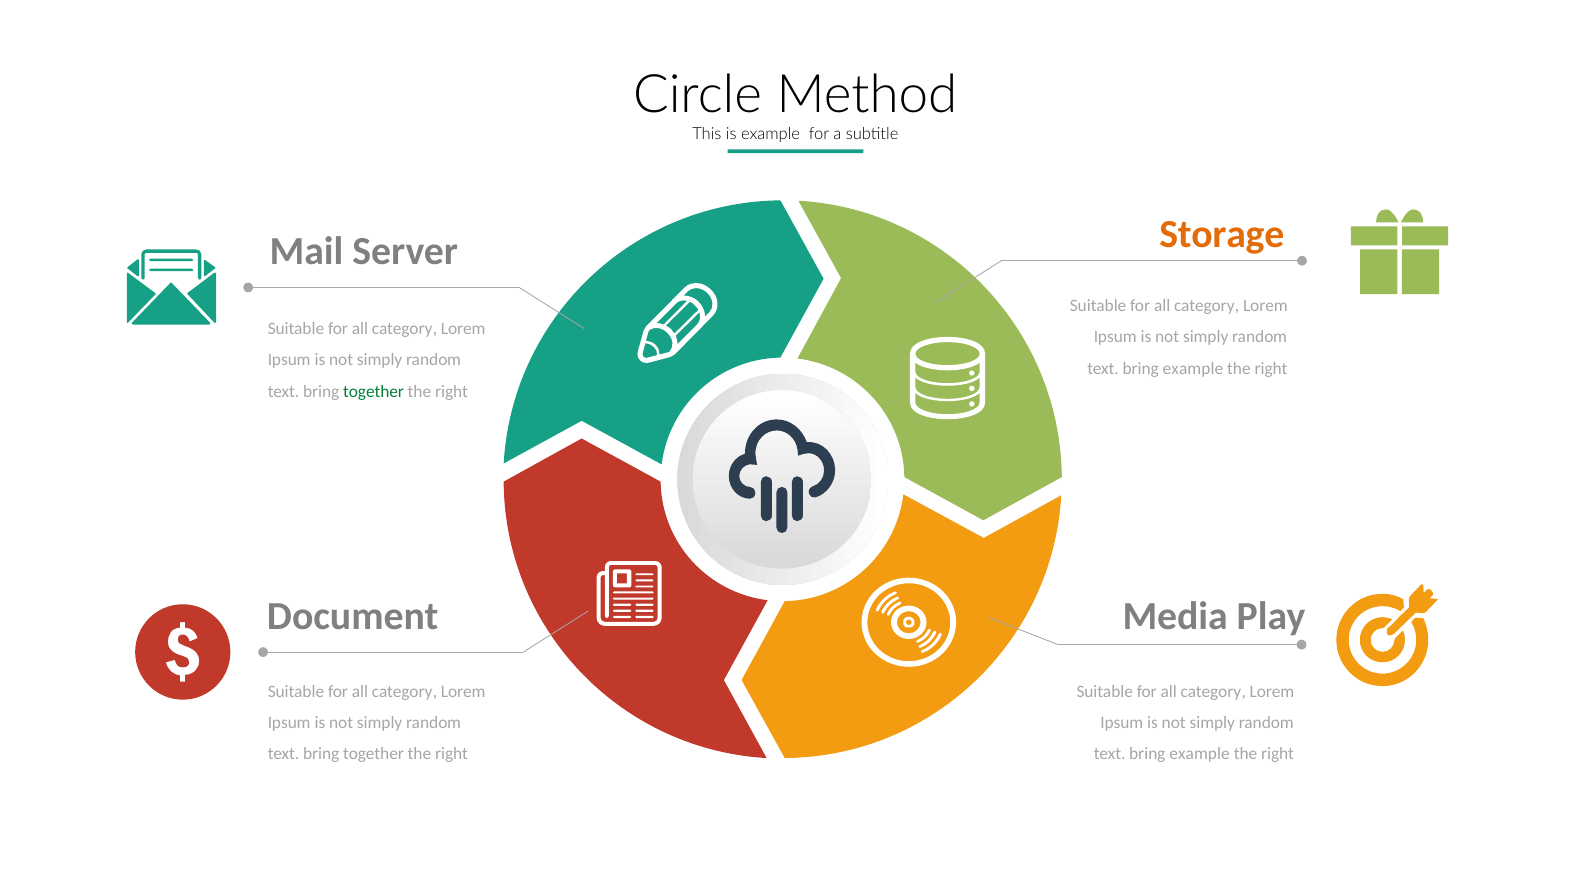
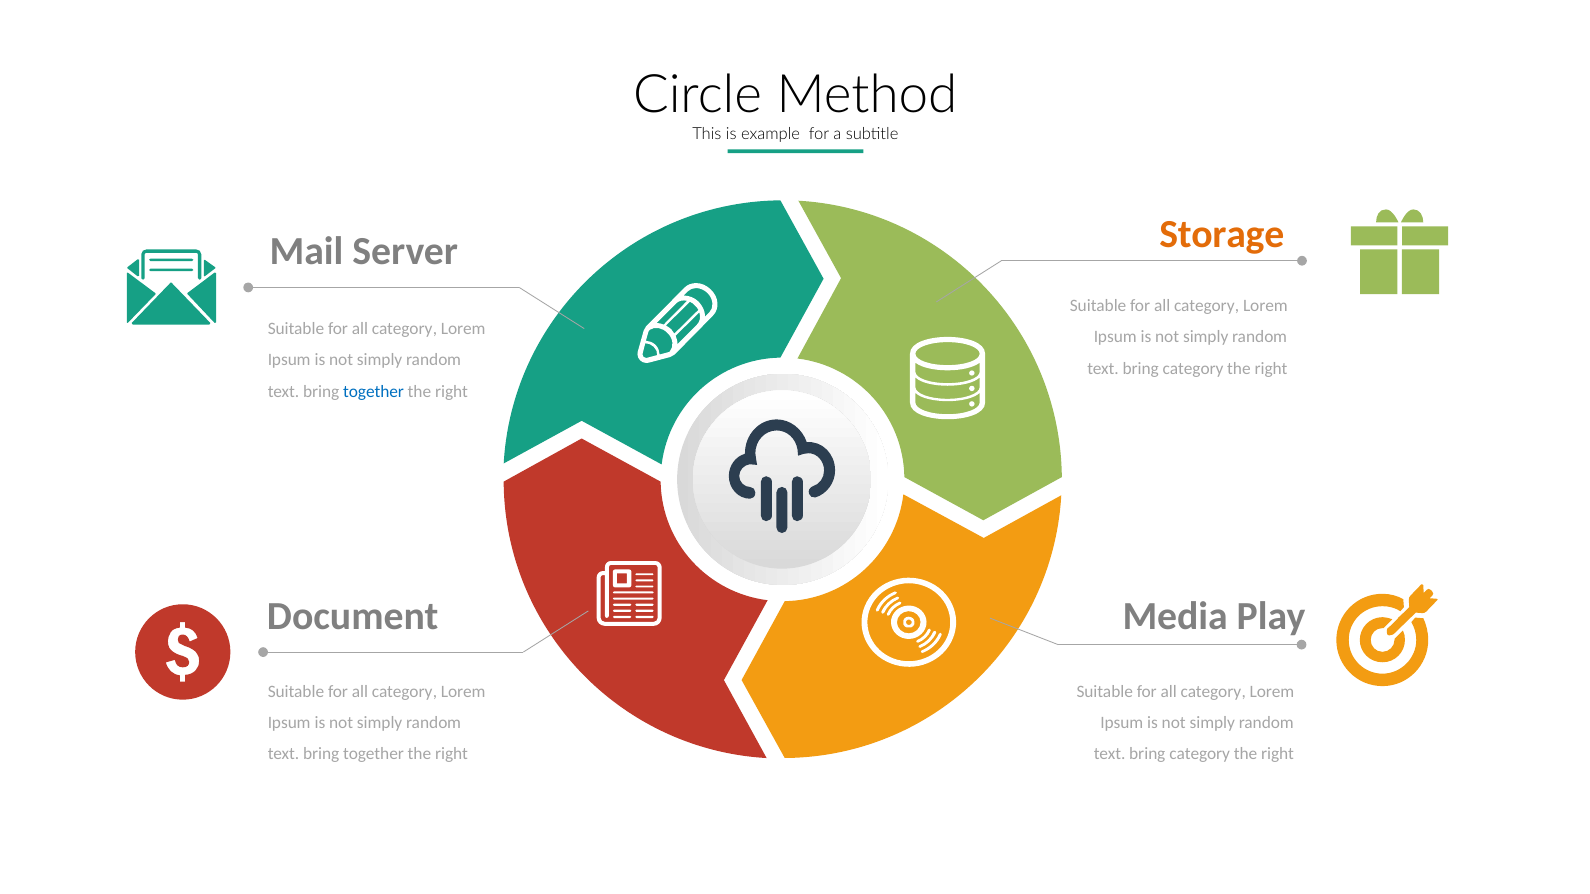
example: example -> category (1193, 368)
together colour: green -> blue (374, 391)
example: example -> category (1200, 754)
